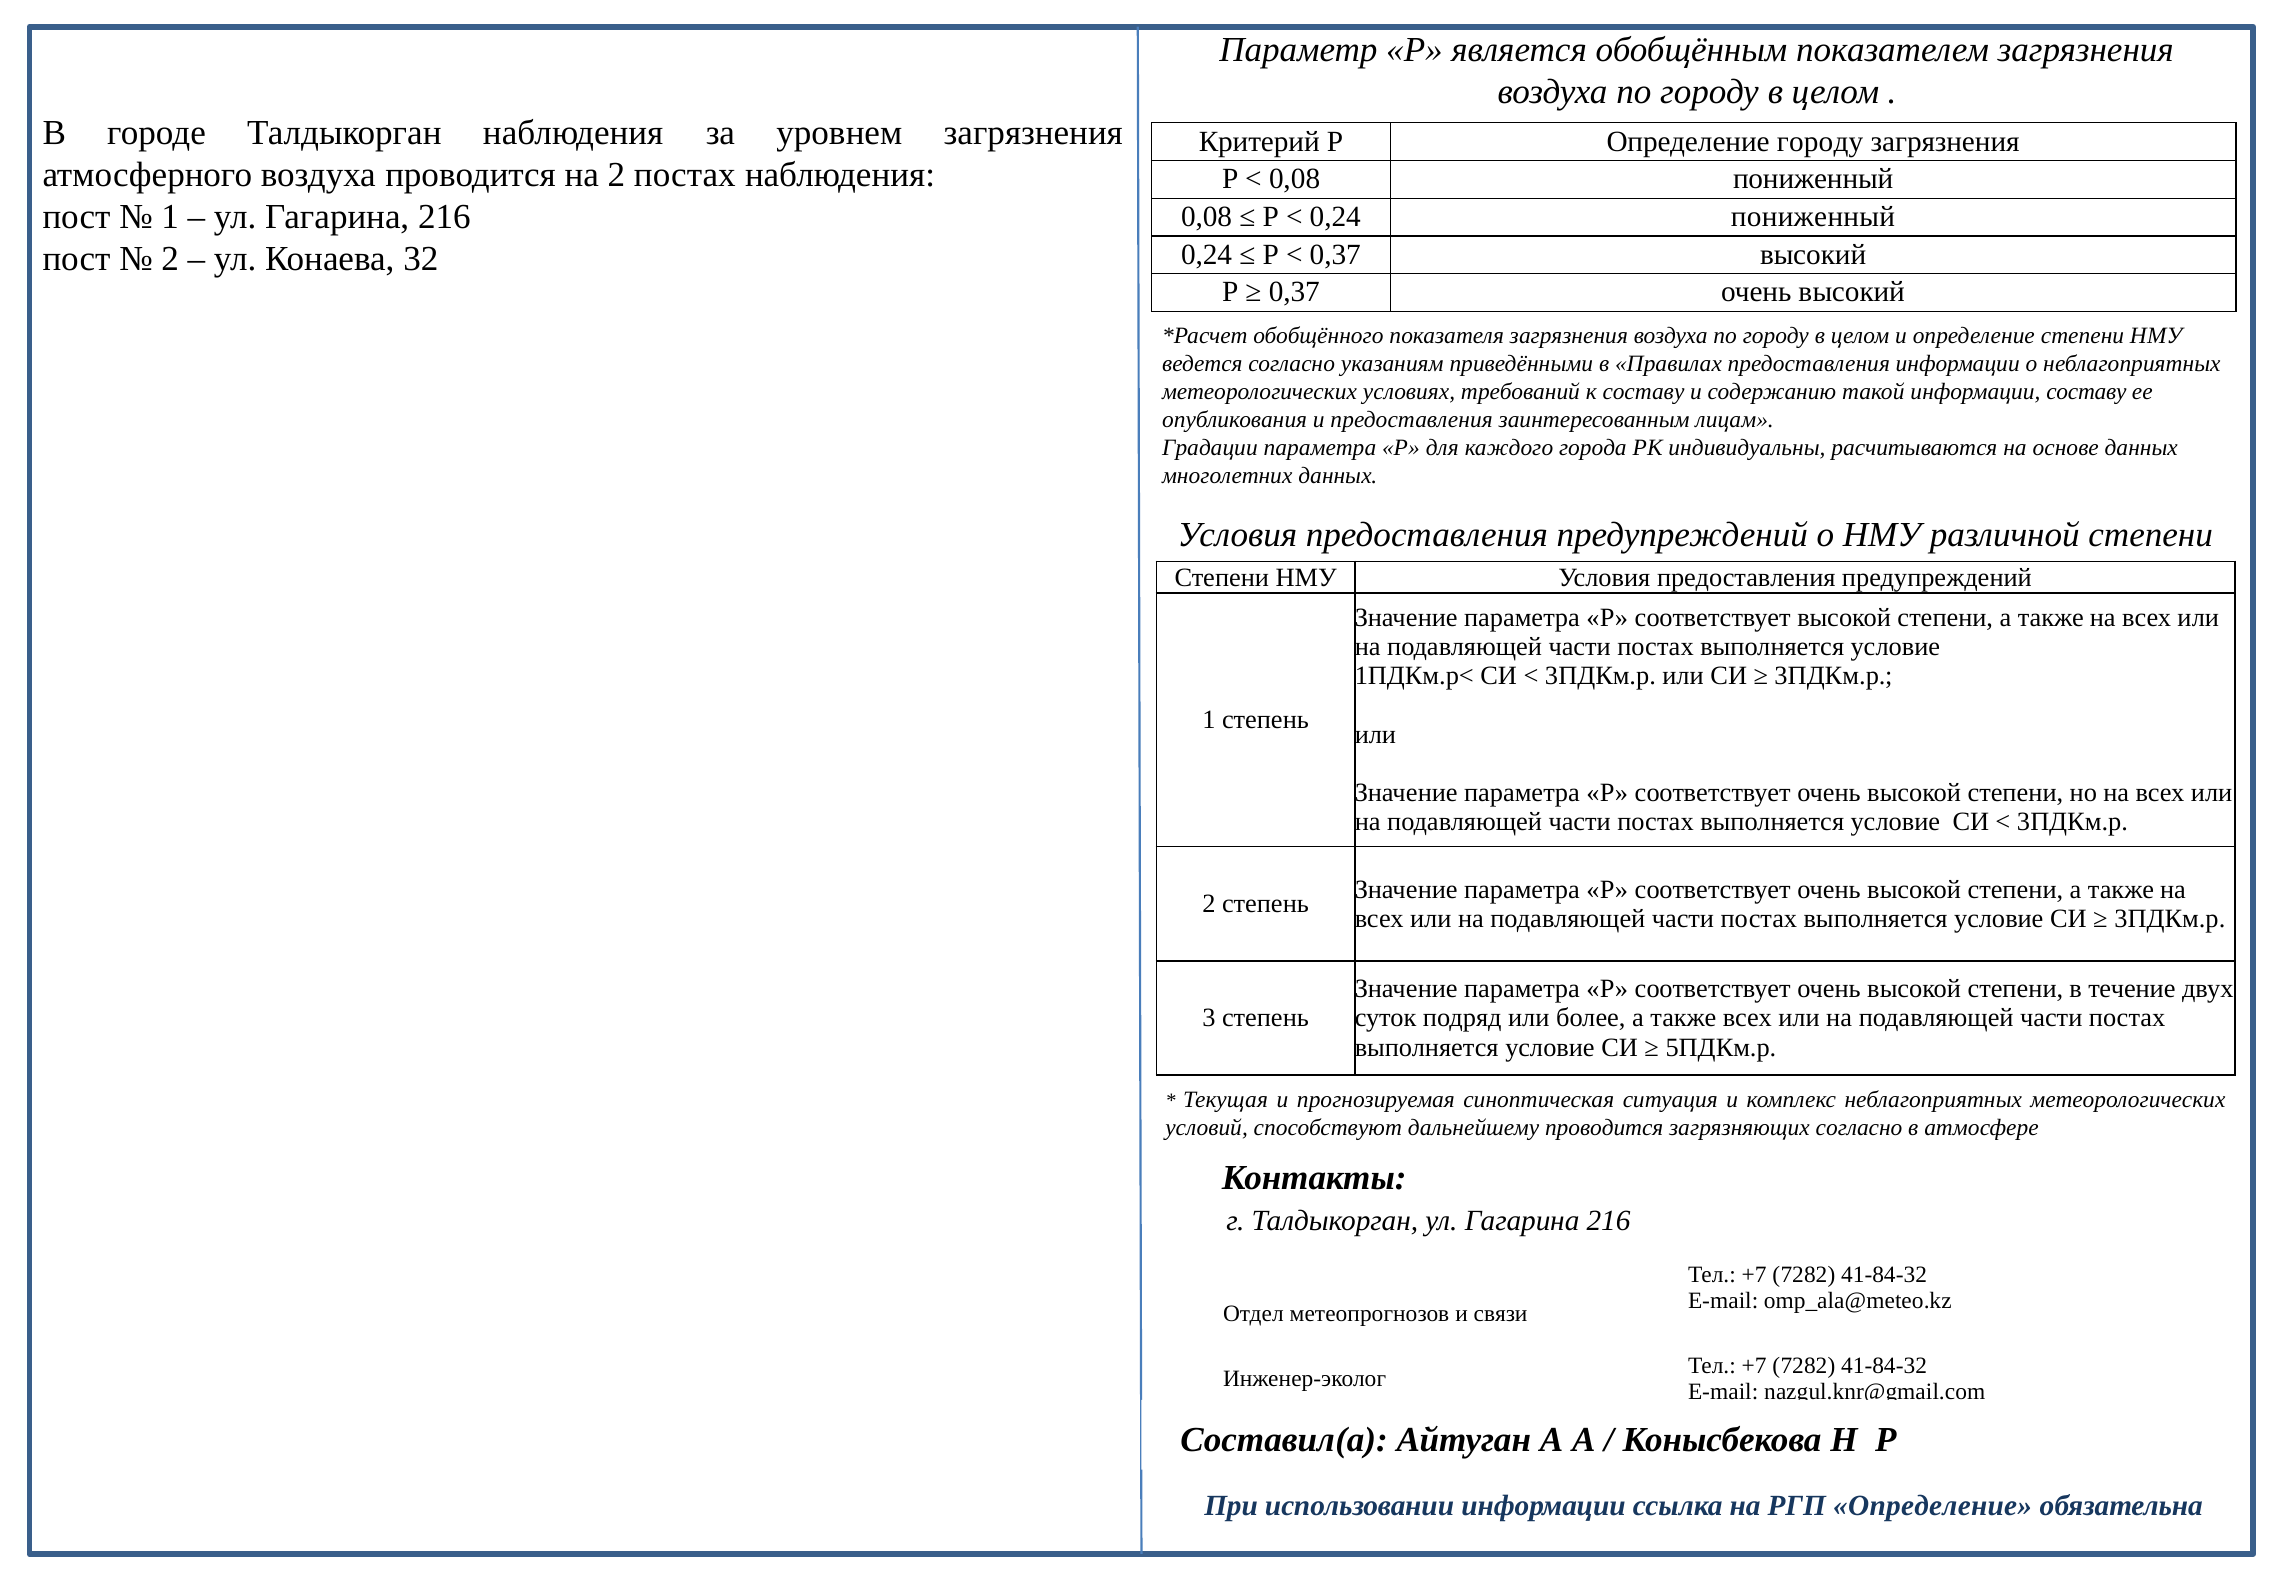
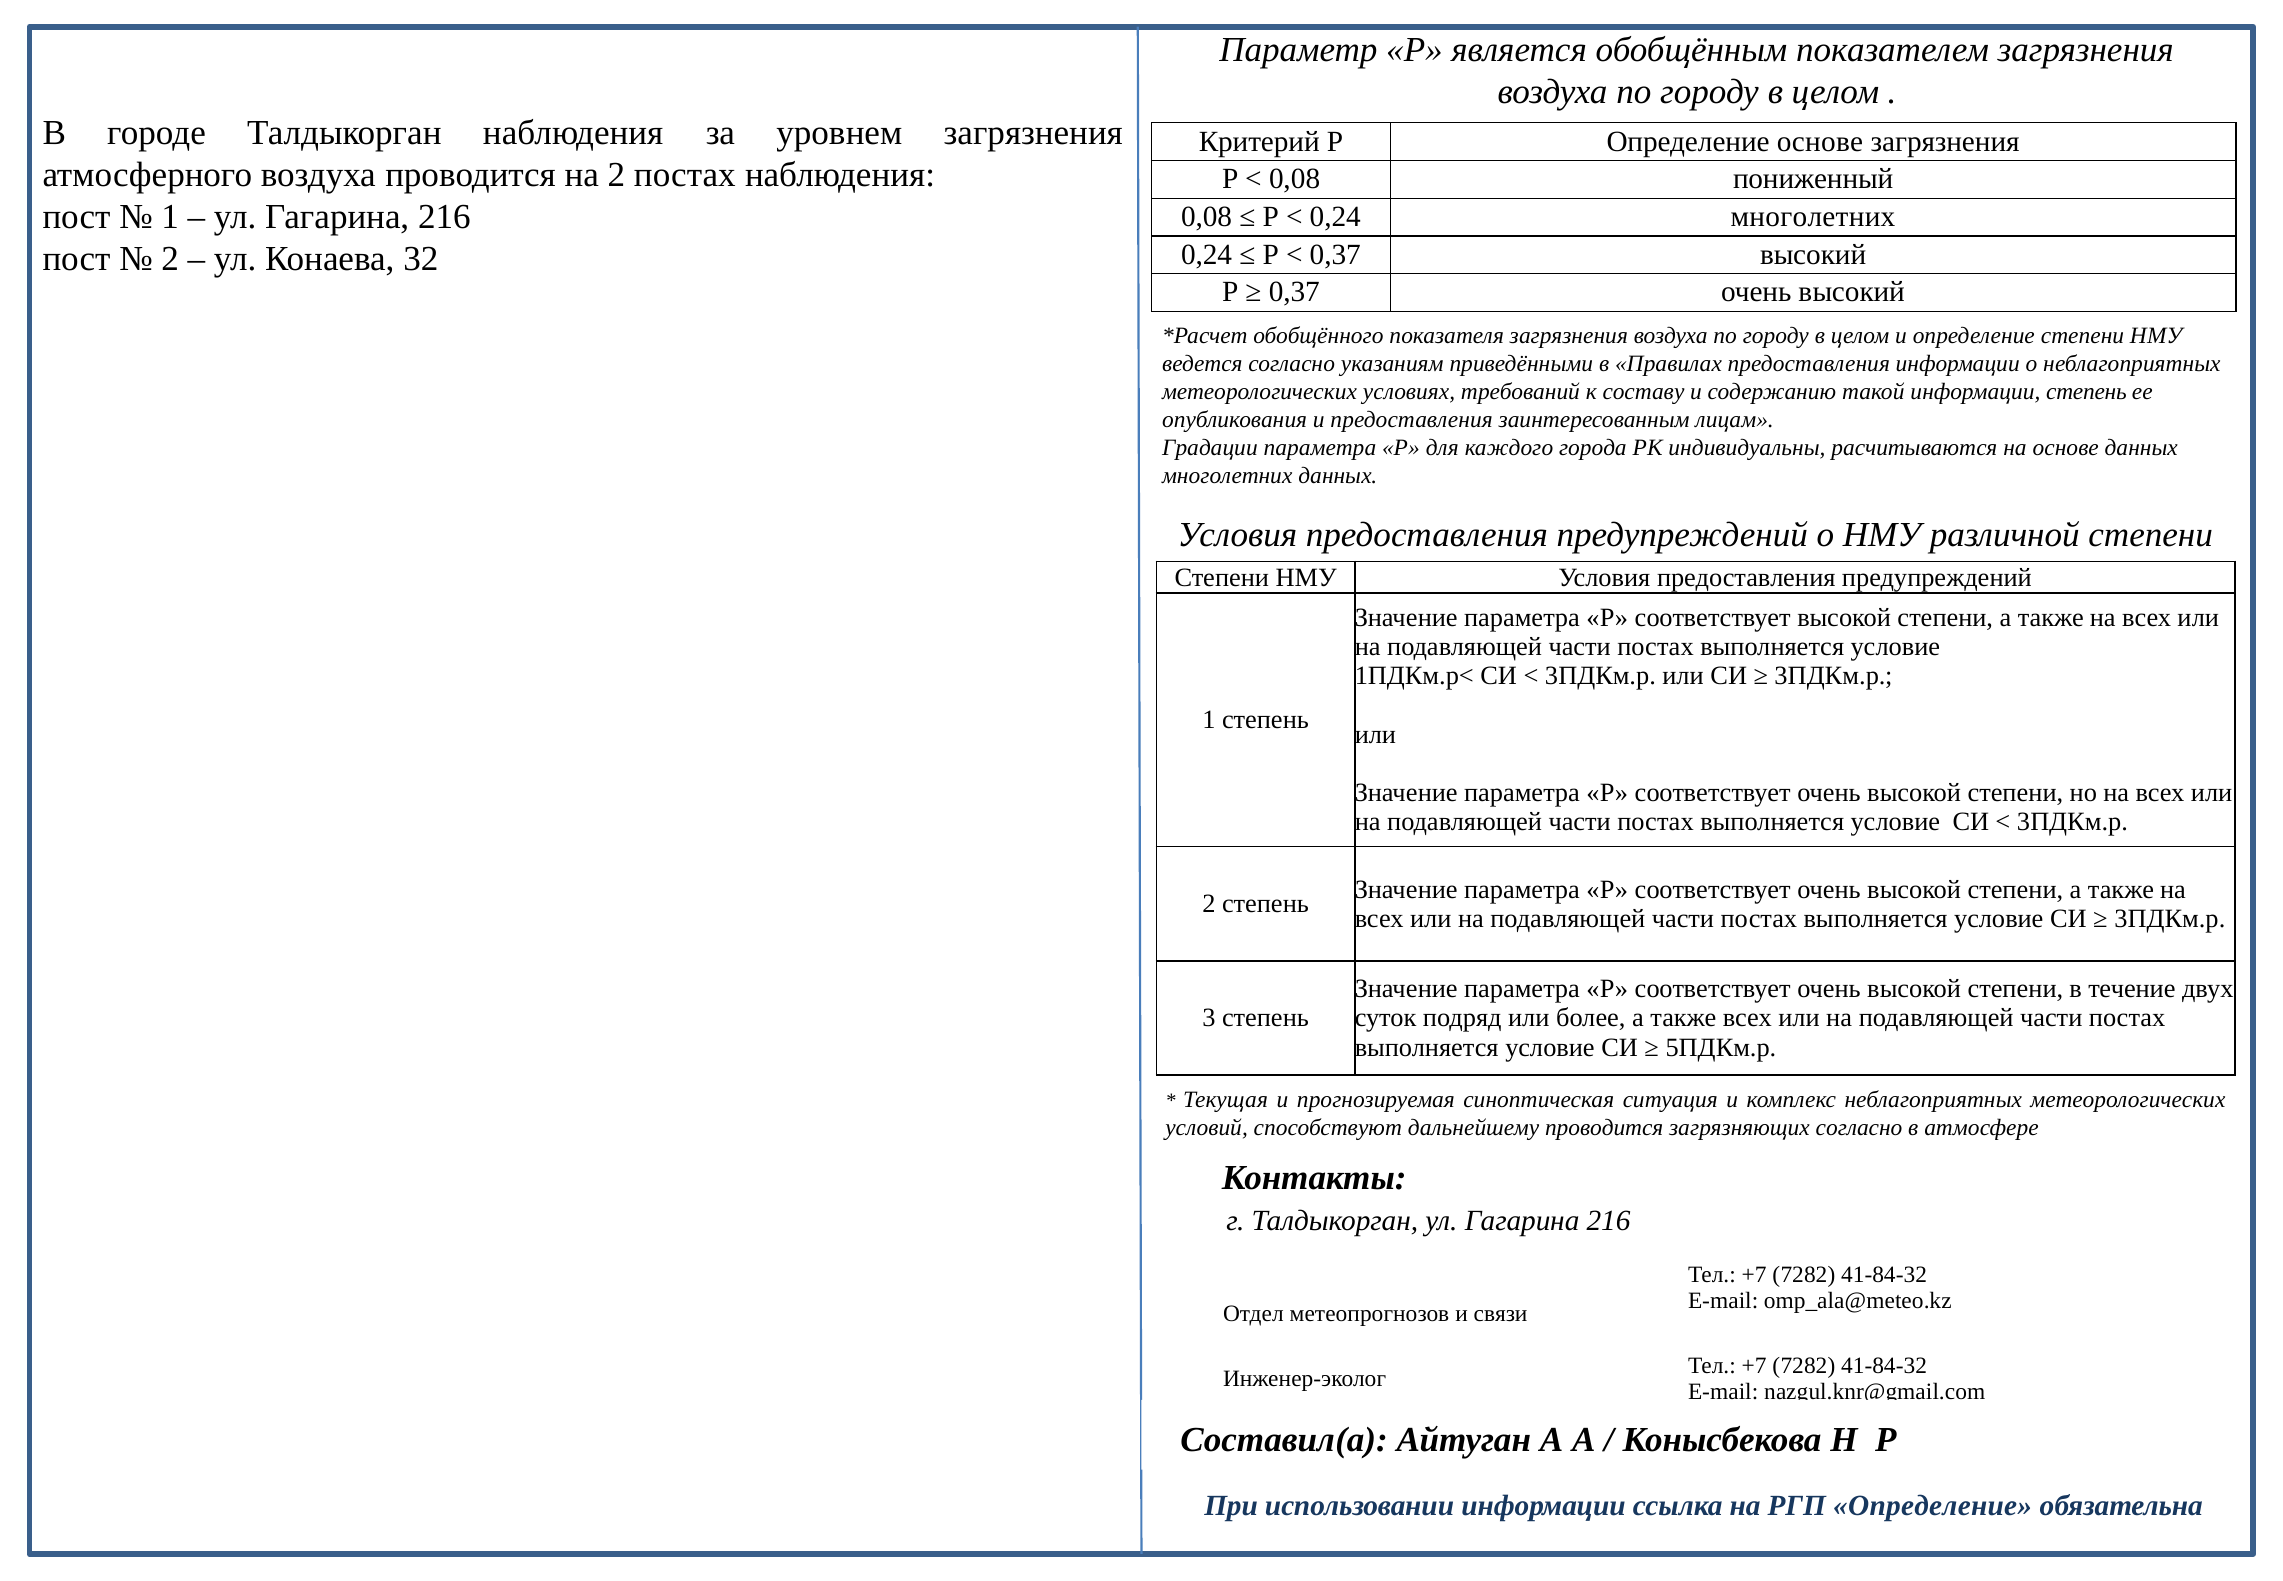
Определение городу: городу -> основе (1820, 141)
0,24 пониженный: пониженный -> многолетних (1813, 217)
информации составу: составу -> степень (2086, 391)
